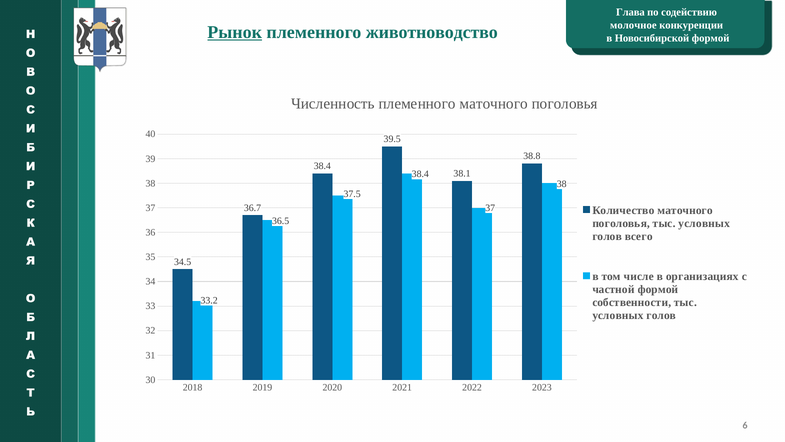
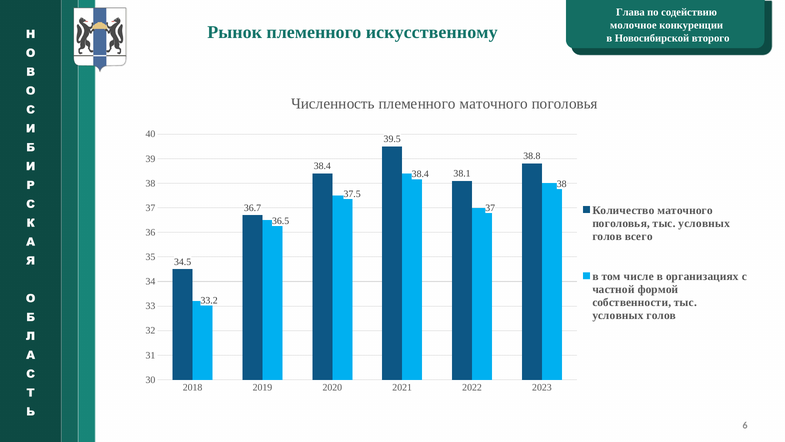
Рынок underline: present -> none (235, 32)
животноводство: животноводство -> искусственному (432, 32)
Новосибирской формой: формой -> второго (711, 38)
